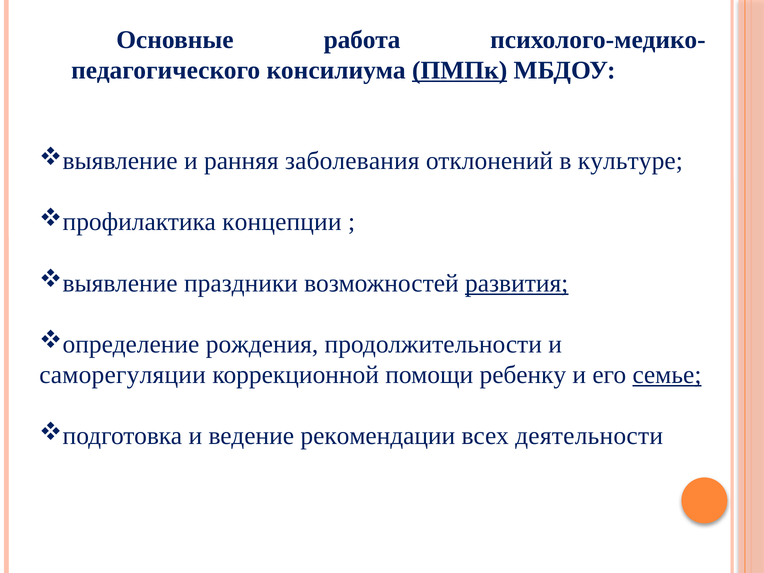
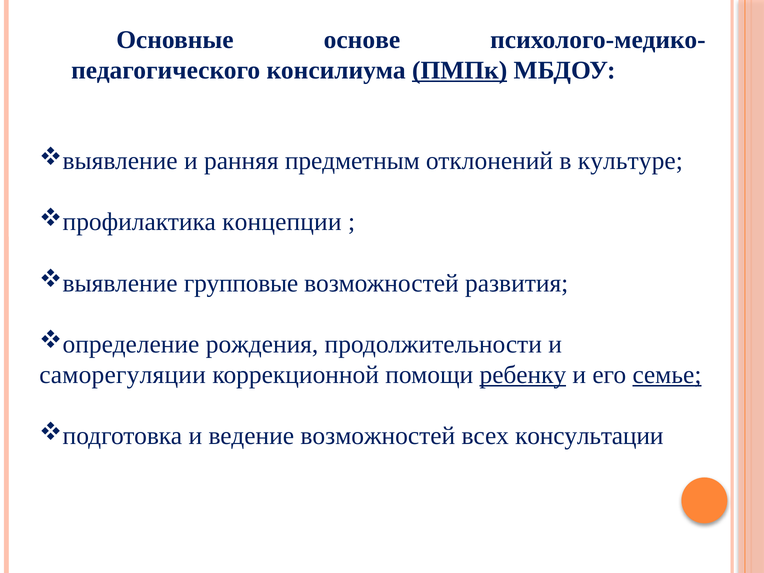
работа: работа -> основе (362, 40)
заболевания: заболевания -> предметным (352, 161)
праздники: праздники -> групповые (241, 283)
развития underline: present -> none (517, 283)
ребенку underline: none -> present (523, 375)
ведение рекомендации: рекомендации -> возможностей (378, 436)
деятельности: деятельности -> консультации (589, 436)
